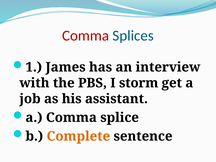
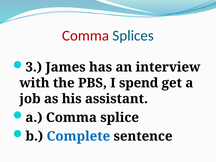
1: 1 -> 3 (34, 67)
storm: storm -> spend (139, 83)
Complete colour: orange -> blue (78, 136)
